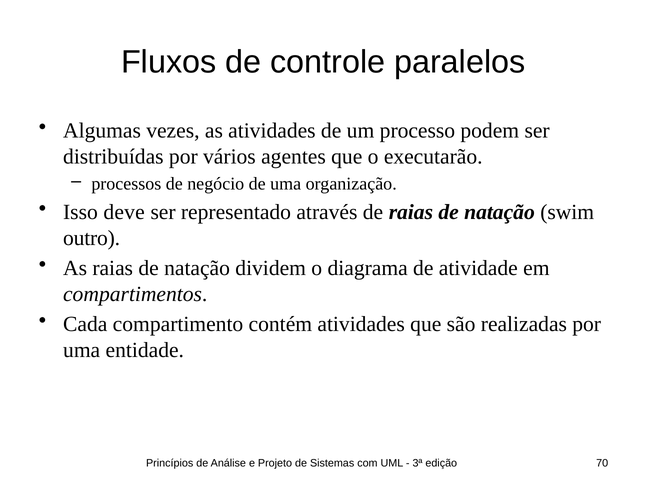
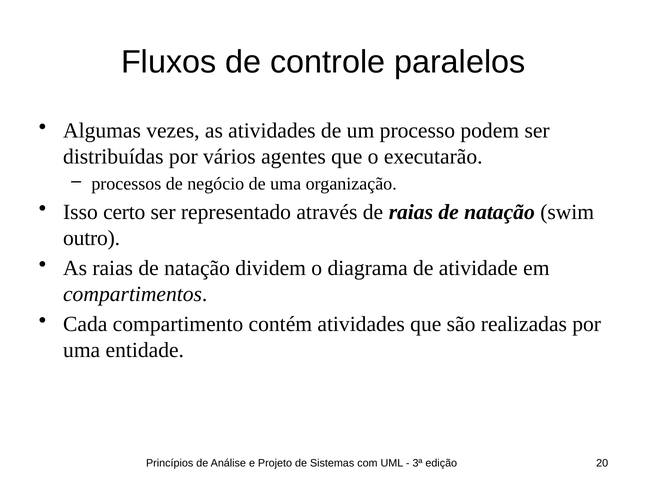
deve: deve -> certo (124, 212)
70: 70 -> 20 (602, 463)
